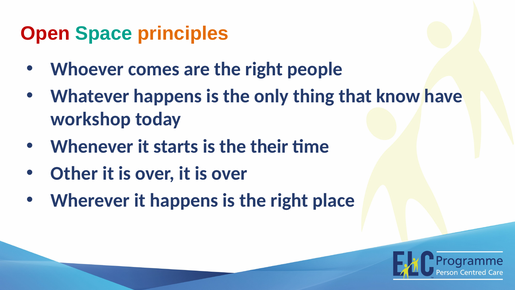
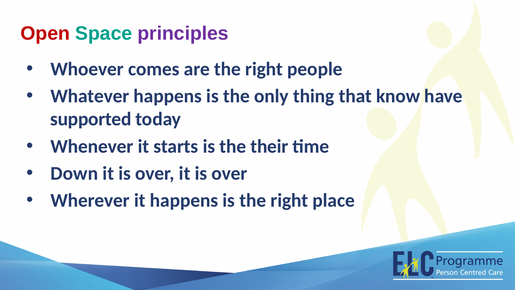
principles colour: orange -> purple (183, 33)
workshop: workshop -> supported (91, 119)
Other: Other -> Down (74, 173)
